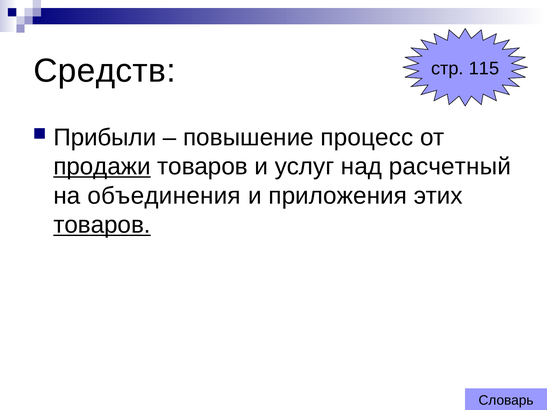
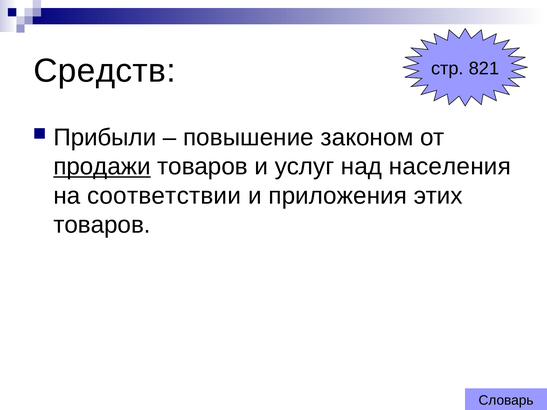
115: 115 -> 821 (484, 69)
процесс: процесс -> законом (367, 138)
расчетный: расчетный -> населения (450, 167)
объединения: объединения -> соответствии (164, 196)
товаров underline: present -> none (102, 225)
